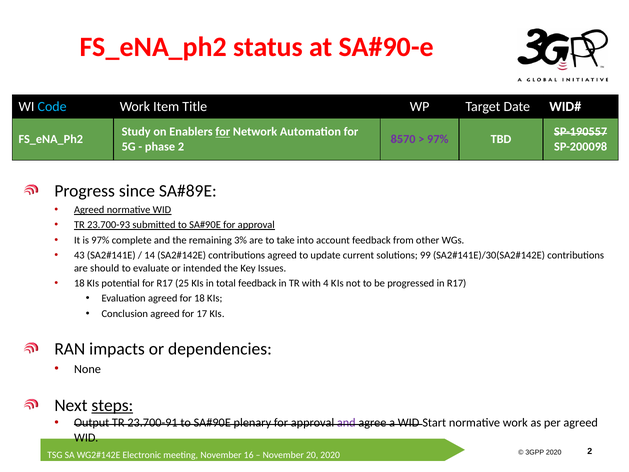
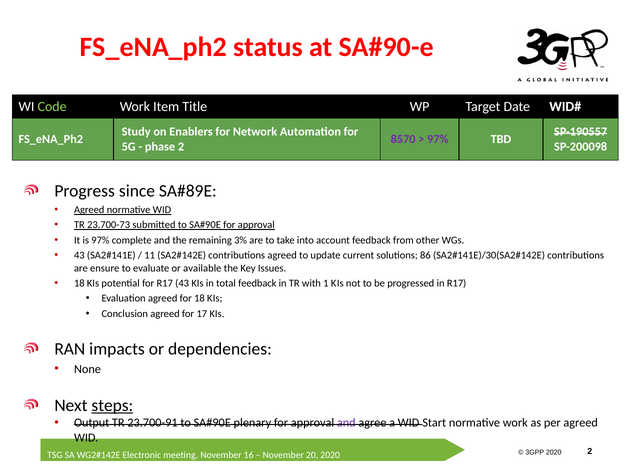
Code colour: light blue -> light green (52, 107)
for underline: present -> none (223, 132)
23.700-93: 23.700-93 -> 23.700-73 (109, 225)
14: 14 -> 11 (150, 255)
99: 99 -> 86 (425, 255)
should: should -> ensure (105, 268)
intended: intended -> available (202, 268)
R17 25: 25 -> 43 (182, 283)
4: 4 -> 1 (326, 283)
